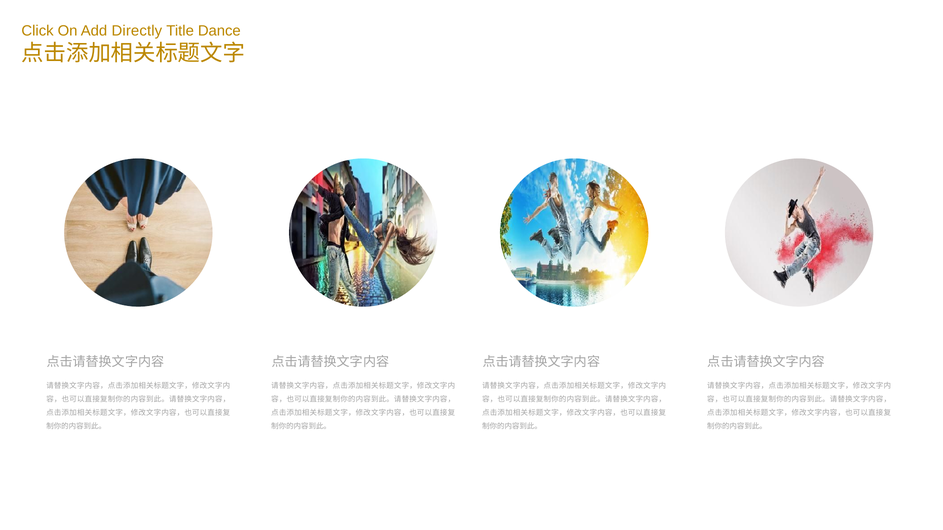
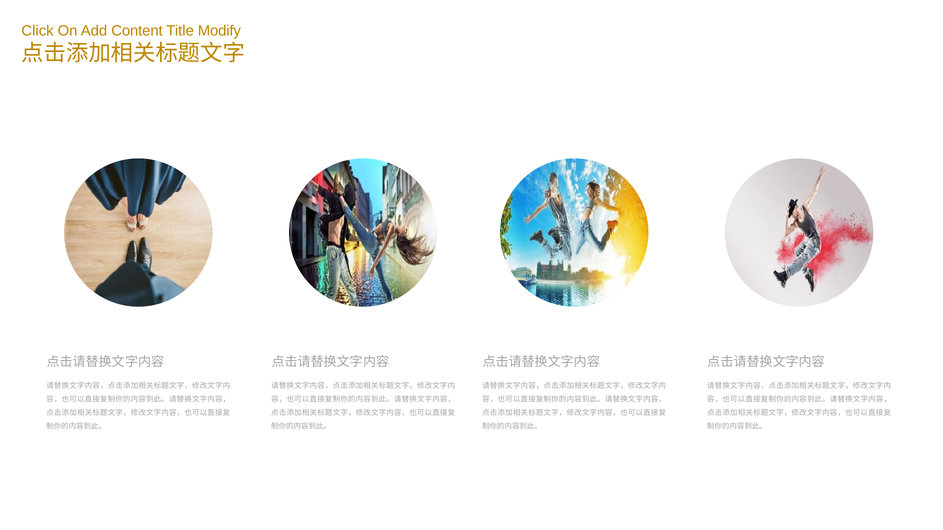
Directly: Directly -> Content (137, 31)
Dance: Dance -> Modify (219, 31)
